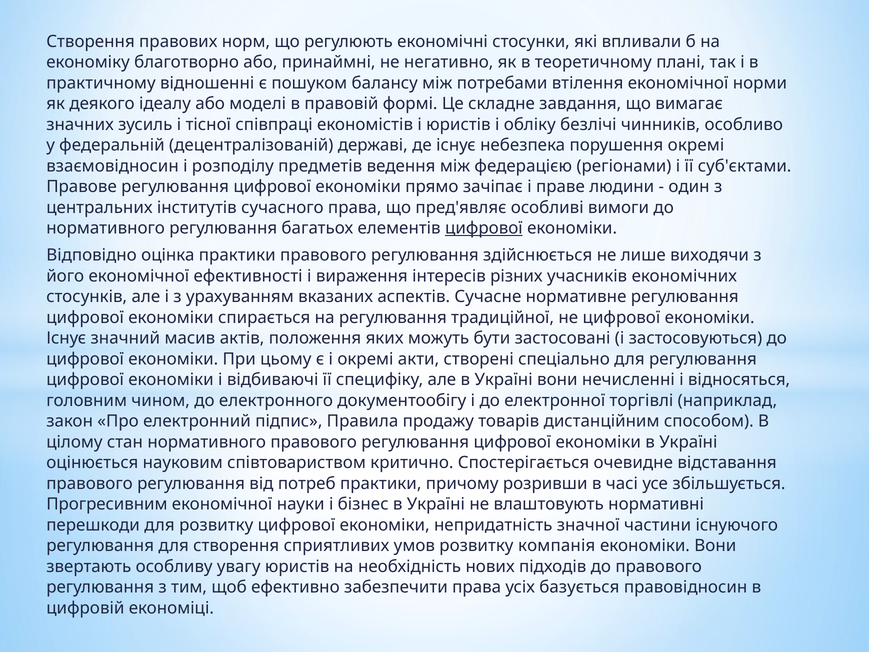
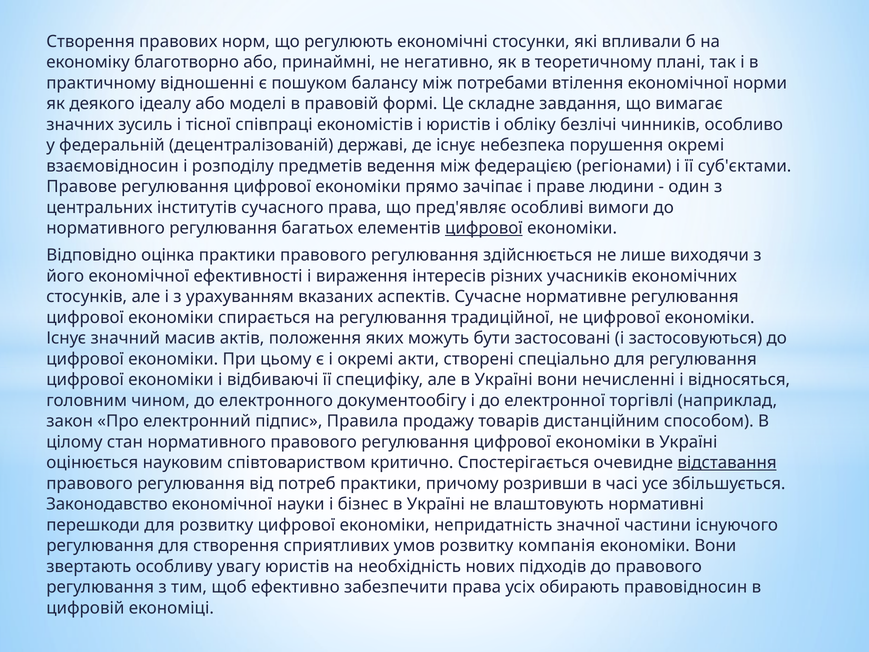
відставання underline: none -> present (727, 463)
Прогресивним: Прогресивним -> Законодавство (107, 504)
базується: базується -> обирають (579, 587)
